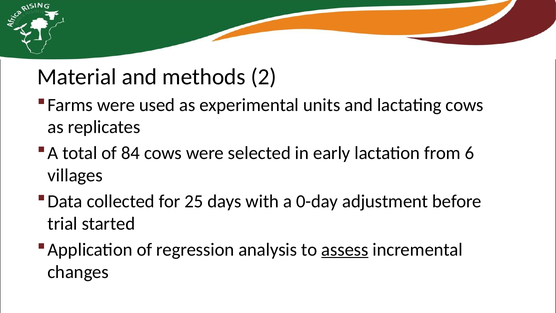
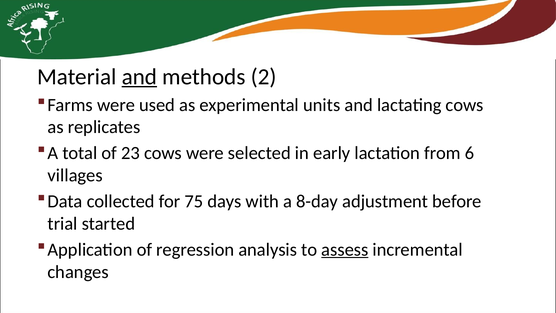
and underline: none -> present (139, 77)
84: 84 -> 23 (131, 153)
25: 25 -> 75 (194, 201)
0-day: 0-day -> 8-day (317, 201)
